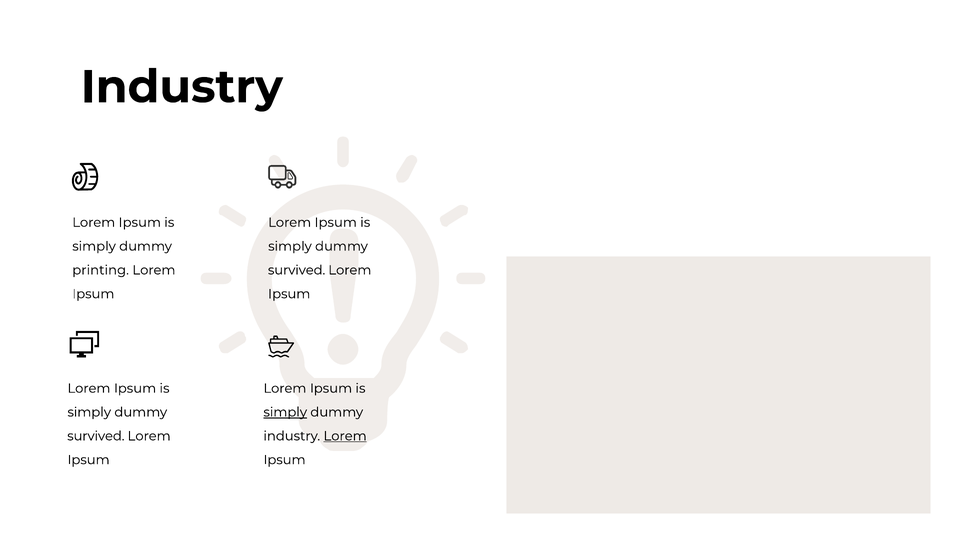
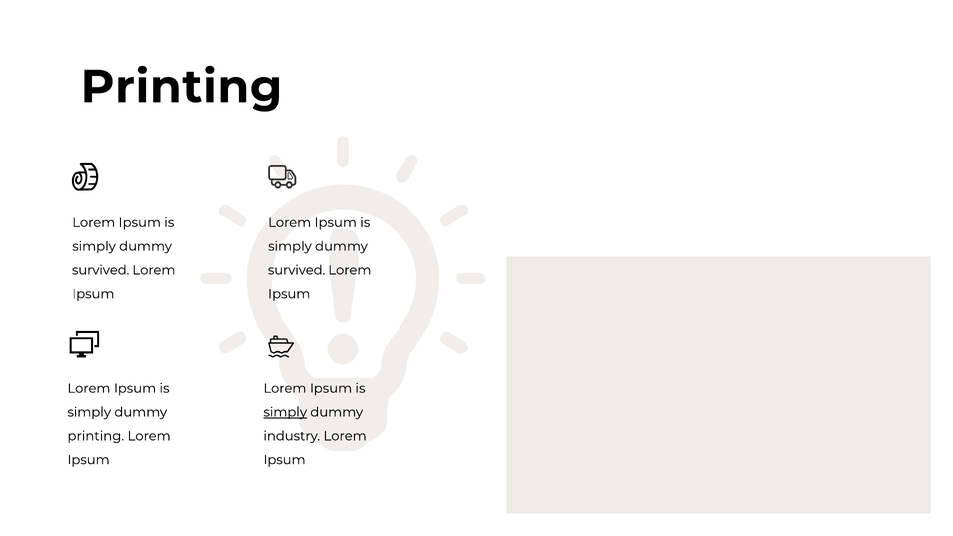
Industry: Industry -> Printing (181, 87)
printing: printing -> survived (101, 270)
survived: survived -> printing (96, 436)
Lorem underline: present -> none (345, 436)
